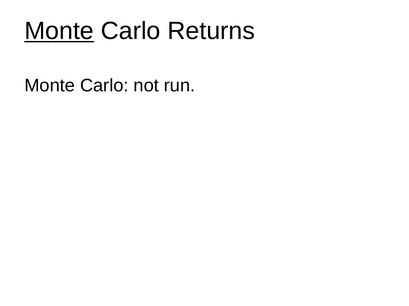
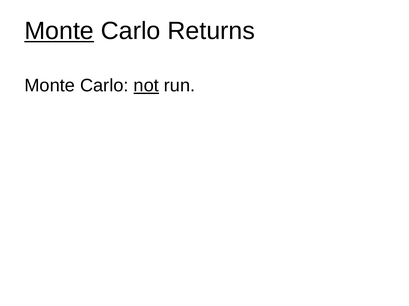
not underline: none -> present (146, 86)
